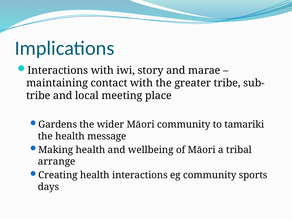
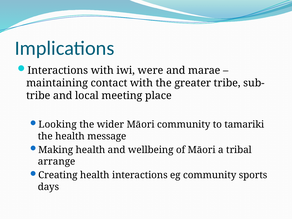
story: story -> were (151, 70)
Gardens: Gardens -> Looking (58, 125)
